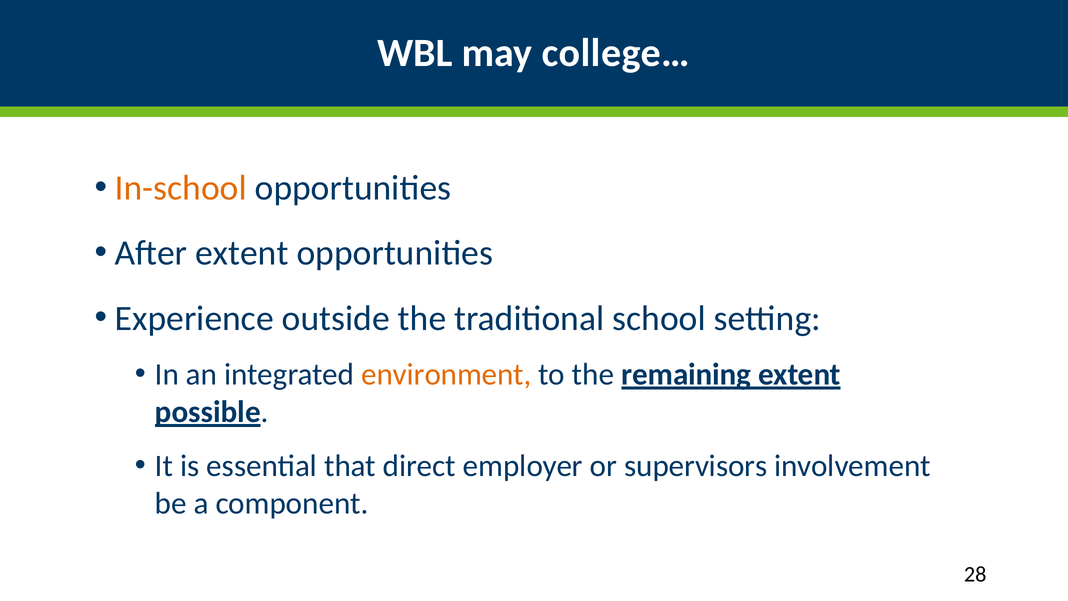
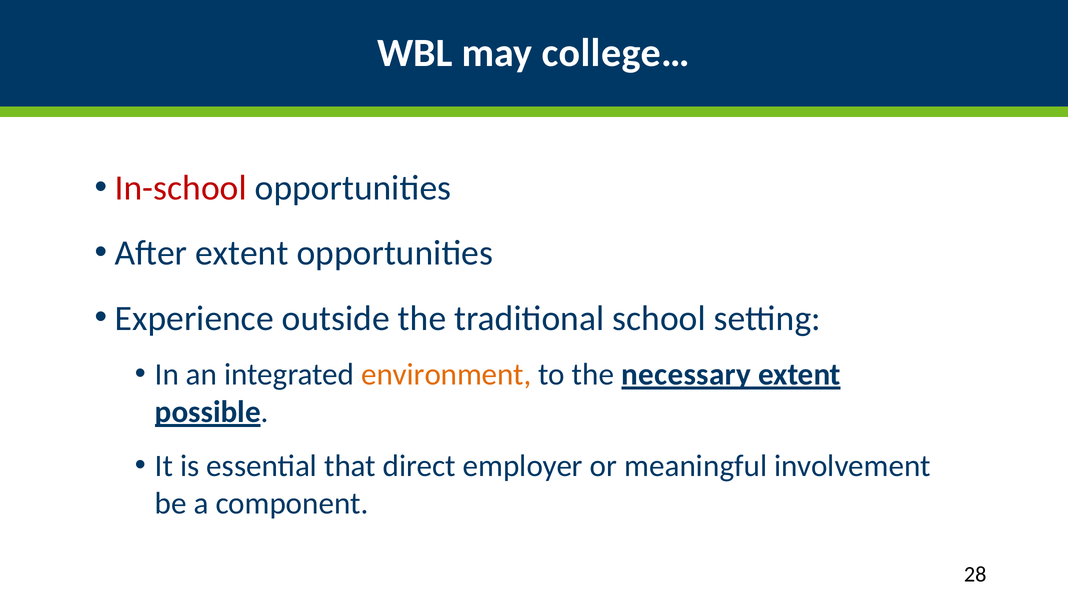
In-school colour: orange -> red (181, 188)
remaining: remaining -> necessary (686, 375)
supervisors: supervisors -> meaningful (696, 466)
